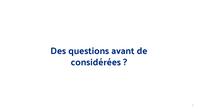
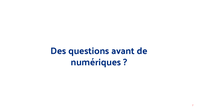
considérées: considérées -> numériques (96, 62)
